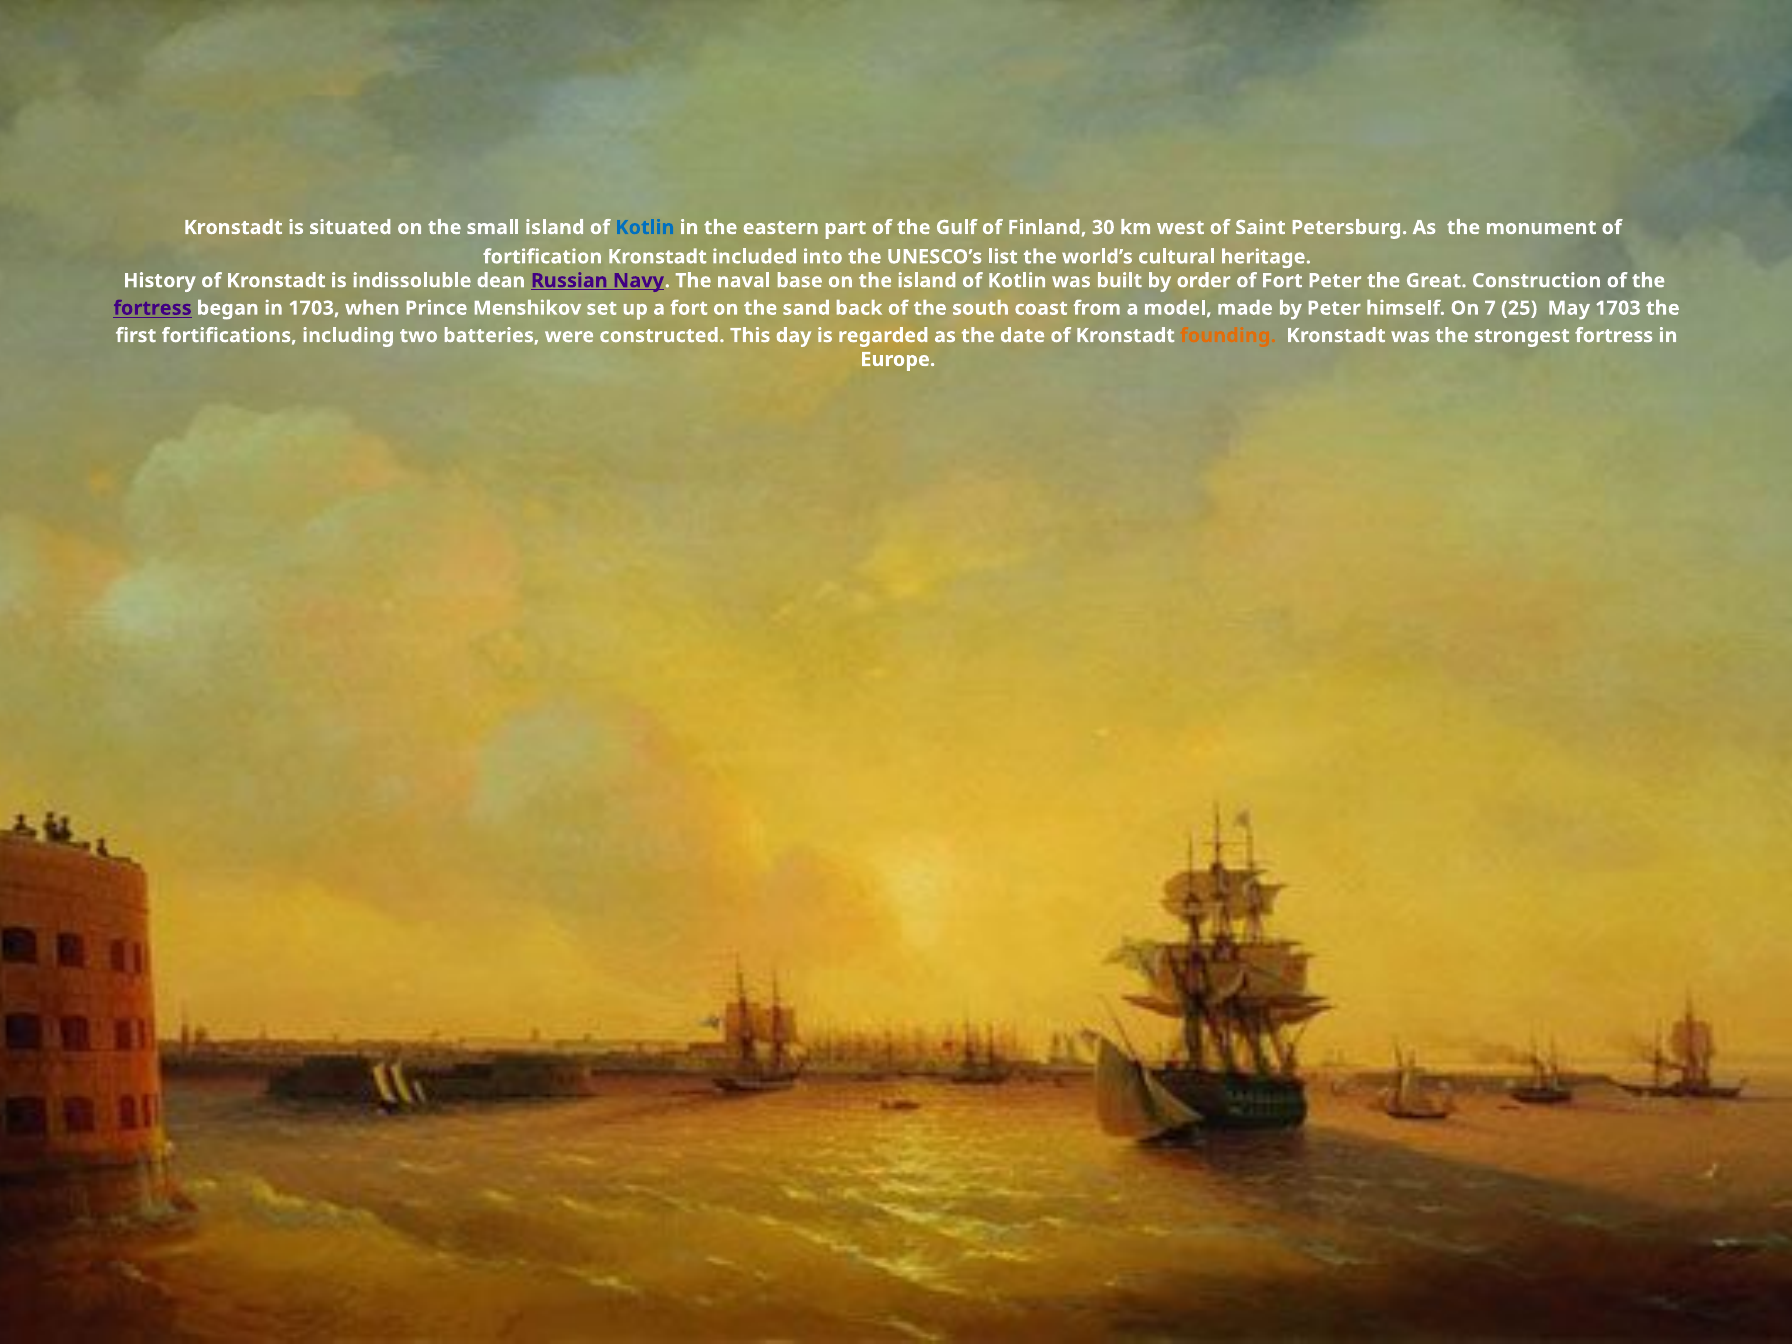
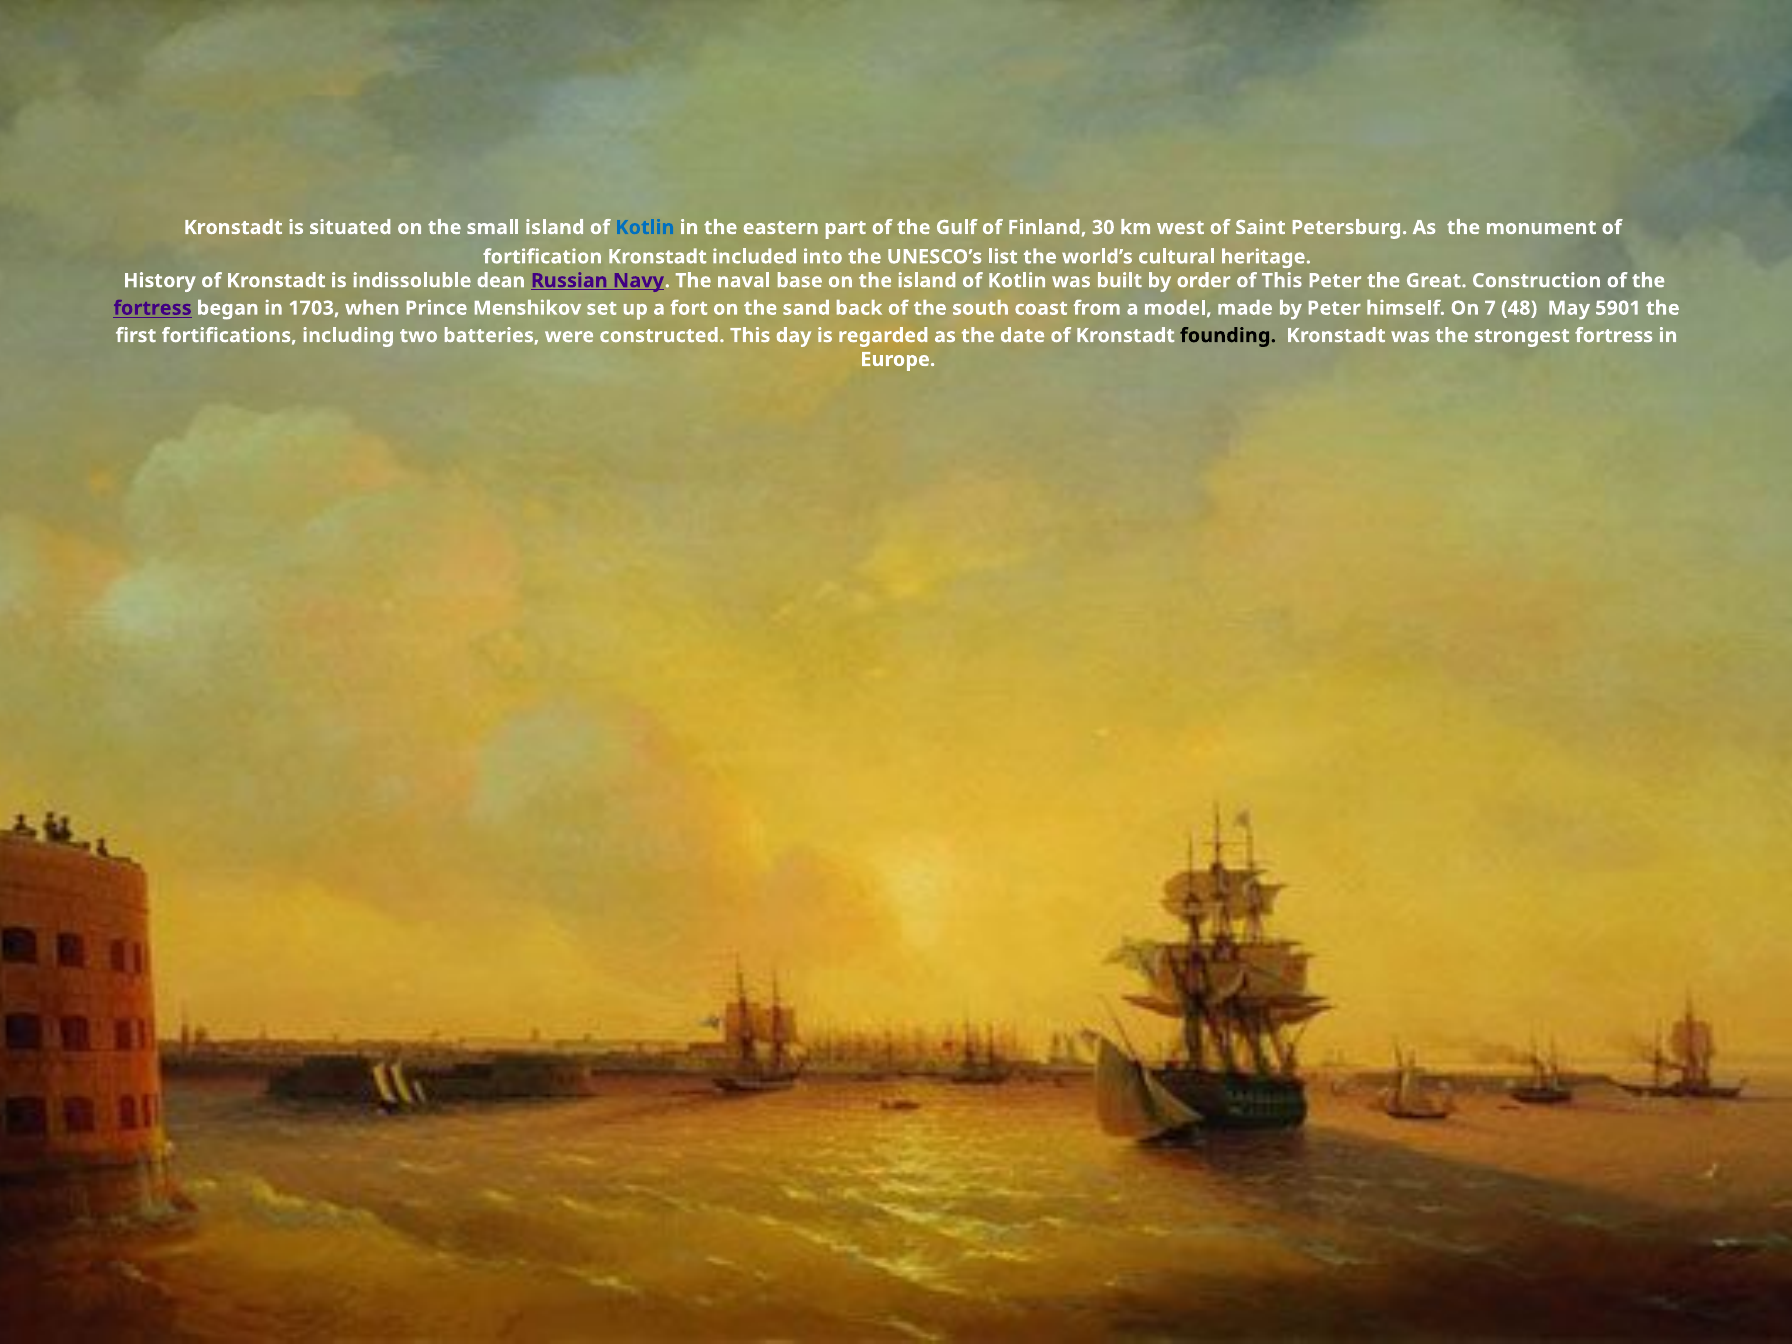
of Fort: Fort -> This (1282, 281)
25: 25 -> 48 (1519, 308)
May 1703: 1703 -> 5901 (1618, 308)
founding colour: orange -> black (1228, 336)
